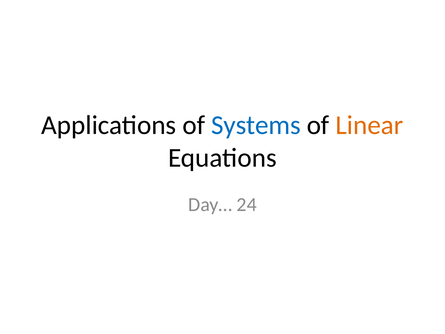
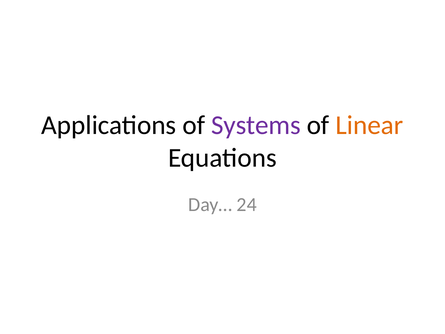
Systems colour: blue -> purple (256, 125)
